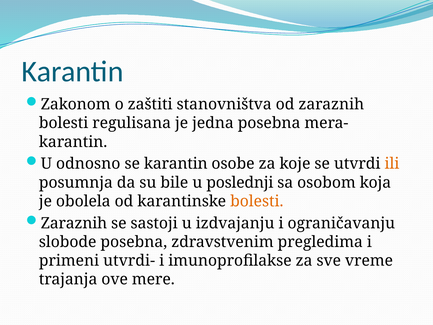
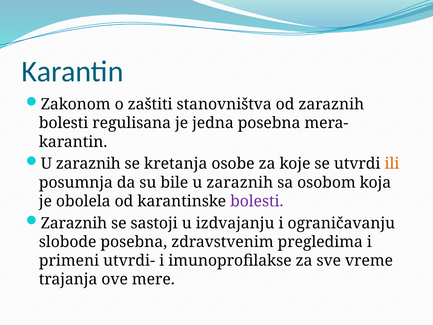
odnosno: odnosno -> zaraznih (88, 164)
se karantin: karantin -> kretanja (176, 164)
bile u poslednji: poslednji -> zaraznih (240, 182)
bolesti colour: orange -> purple (257, 201)
